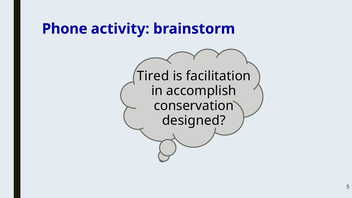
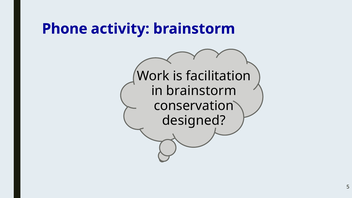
Tired: Tired -> Work (153, 76)
in accomplish: accomplish -> brainstorm (201, 91)
